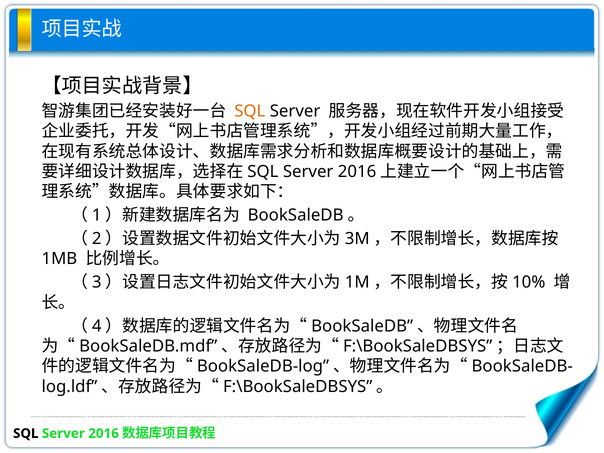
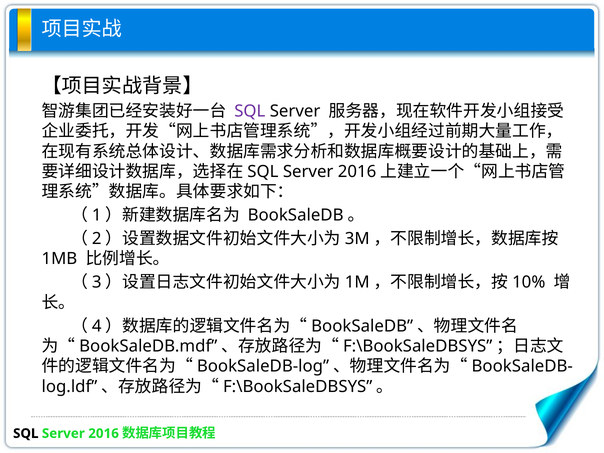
SQL colour: orange -> purple (250, 111)
